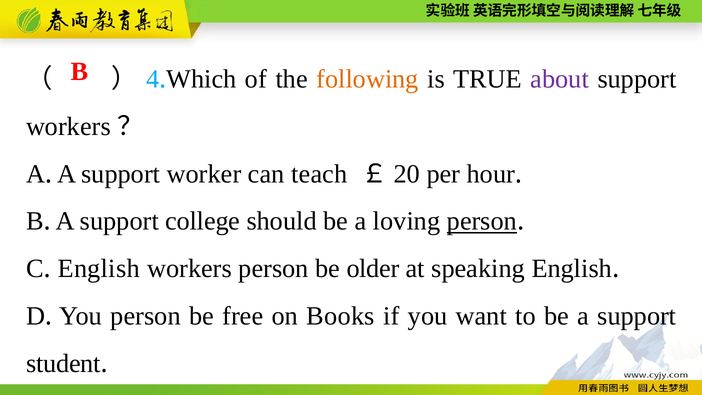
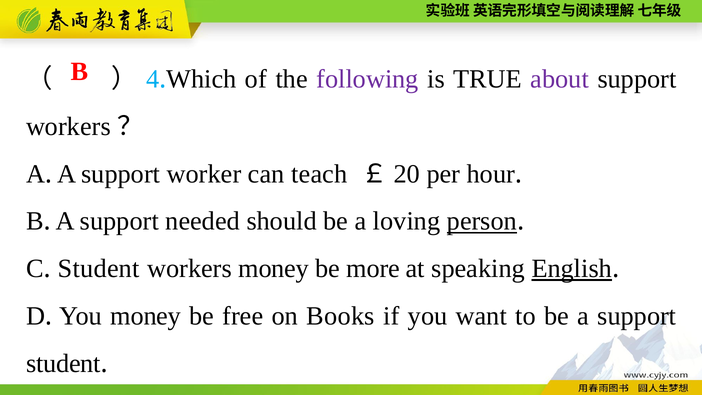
following colour: orange -> purple (368, 79)
college: college -> needed (203, 221)
English: English -> Student (99, 269)
workers person: person -> money (274, 269)
older: older -> more (373, 269)
English underline: none -> present (572, 269)
You person: person -> money (146, 316)
